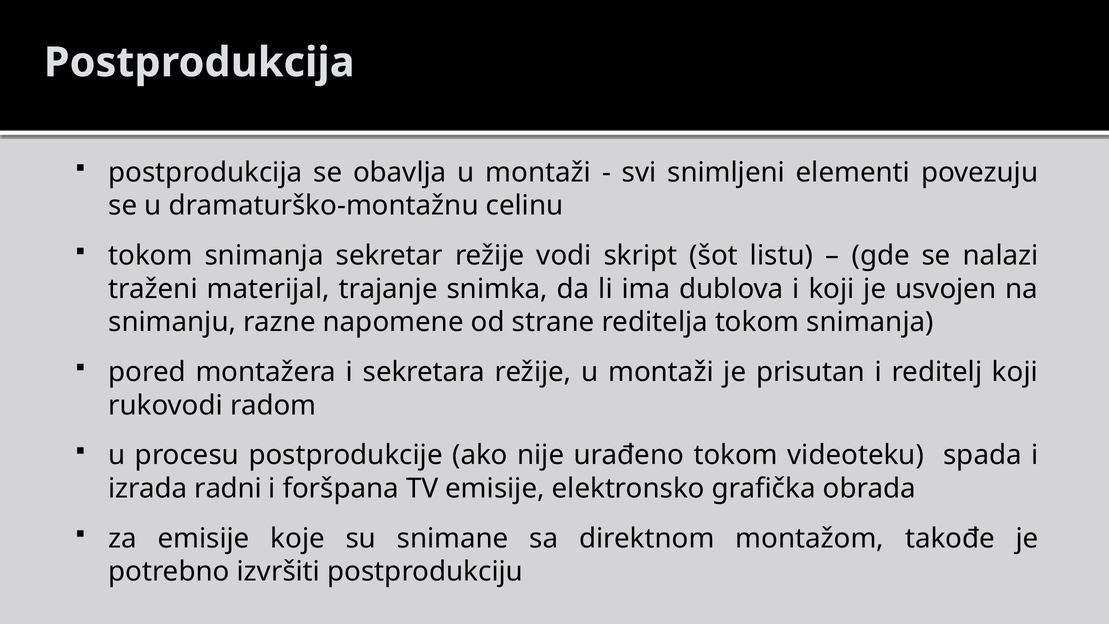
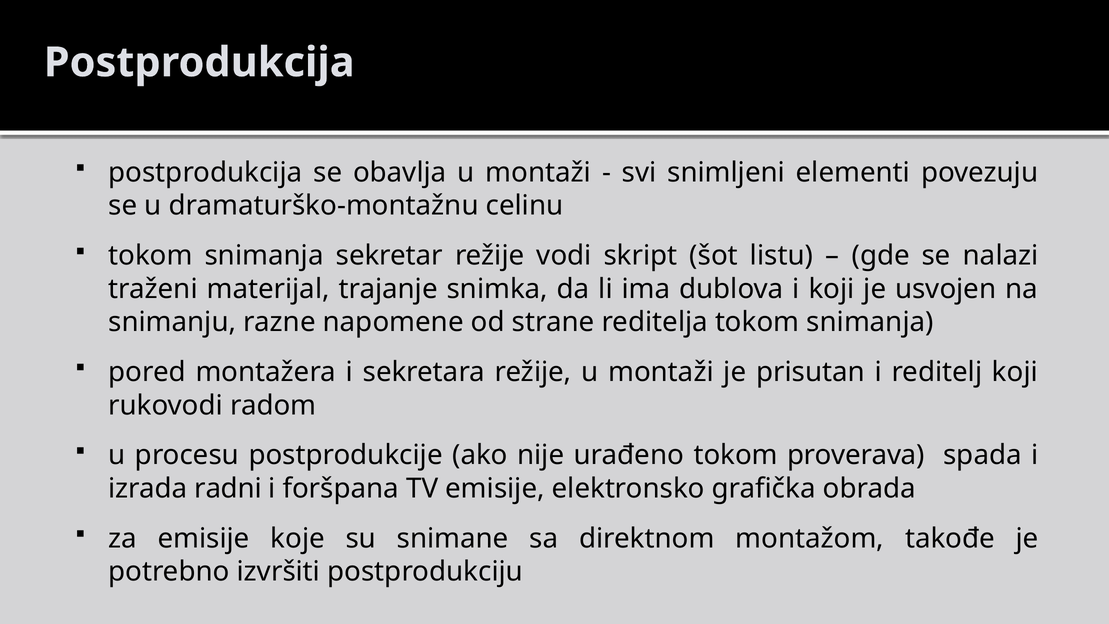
videoteku: videoteku -> proverava (856, 455)
